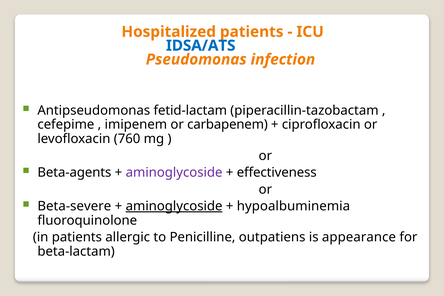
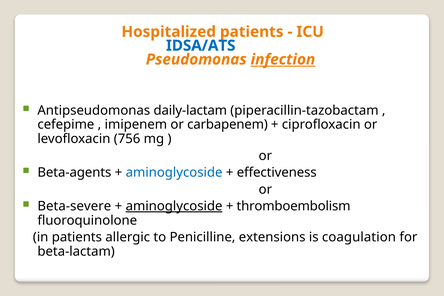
infection underline: none -> present (283, 59)
fetid-lactam: fetid-lactam -> daily-lactam (190, 110)
760: 760 -> 756 (127, 139)
aminoglycoside colour: purple -> blue (174, 173)
hypoalbuminemia: hypoalbuminemia -> thromboembolism (294, 206)
outpatiens: outpatiens -> extensions (272, 237)
appearance: appearance -> coagulation (359, 237)
